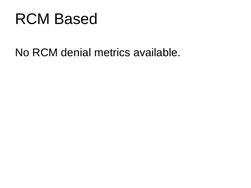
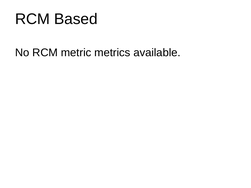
denial: denial -> metric (76, 53)
